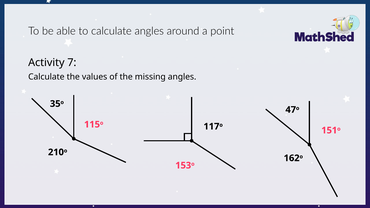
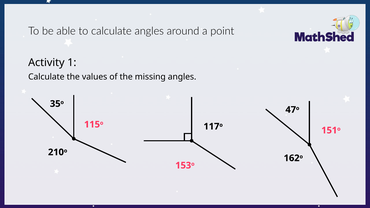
7: 7 -> 1 (72, 63)
